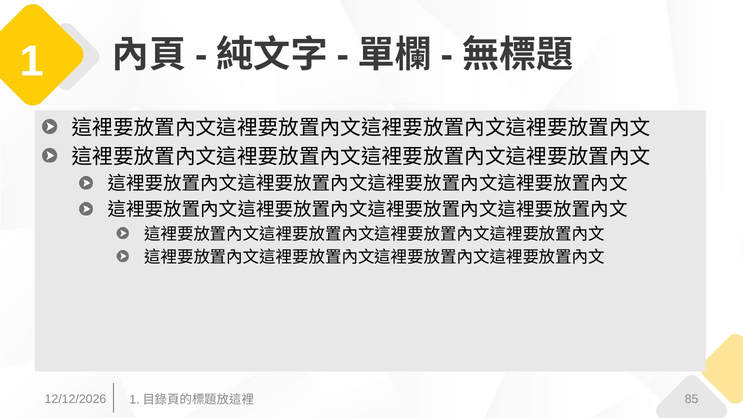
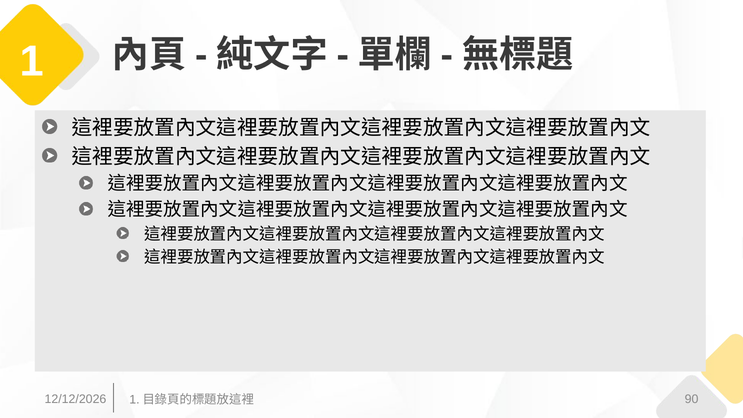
85: 85 -> 90 (692, 399)
